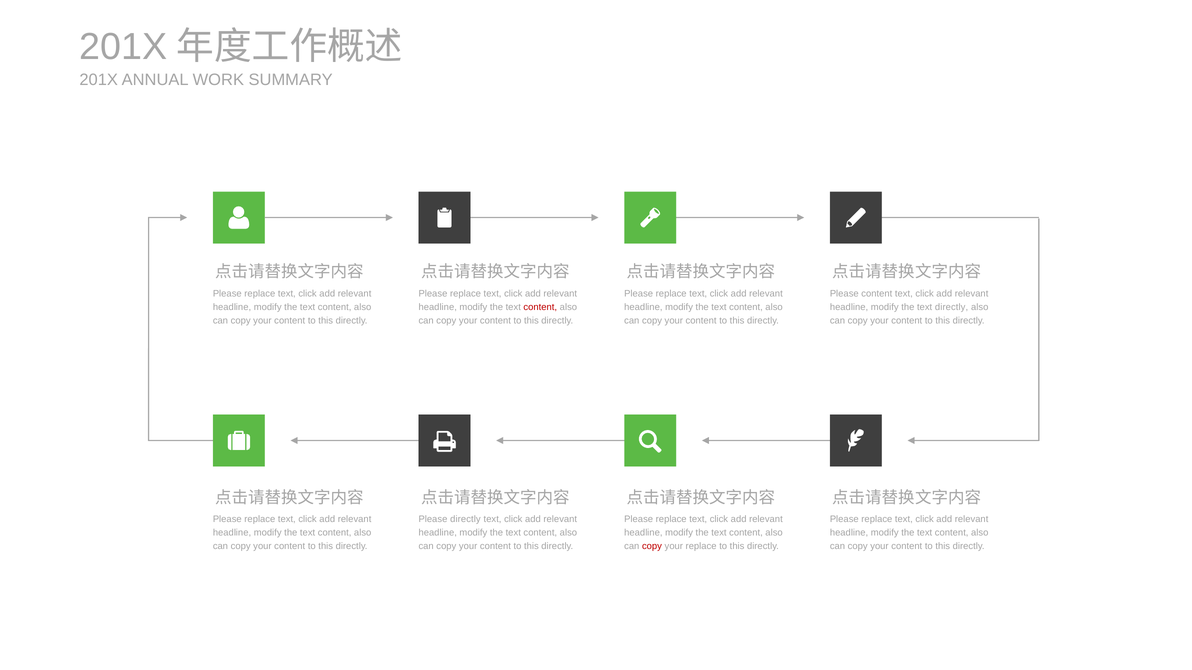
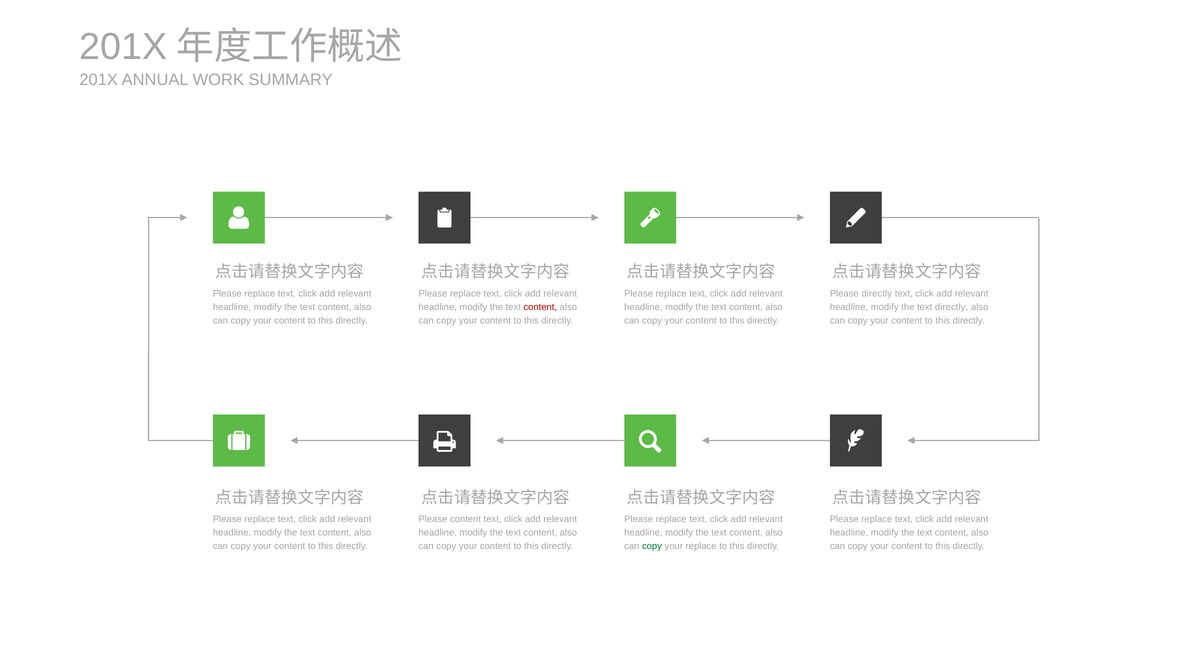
Please content: content -> directly (877, 294)
Please directly: directly -> content (465, 520)
copy colour: red -> green (652, 547)
